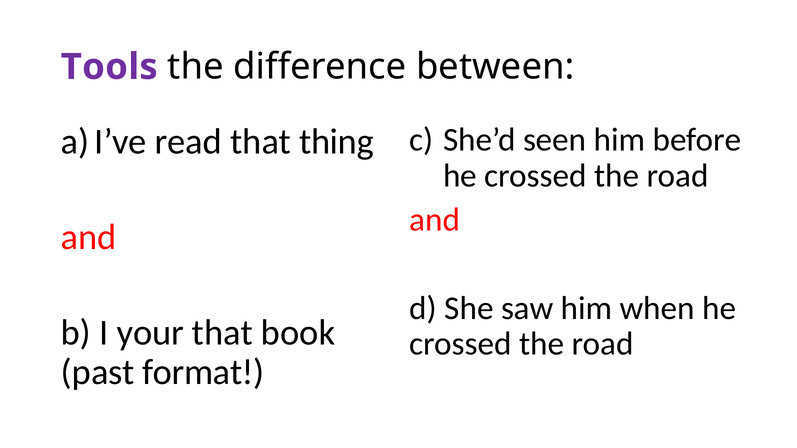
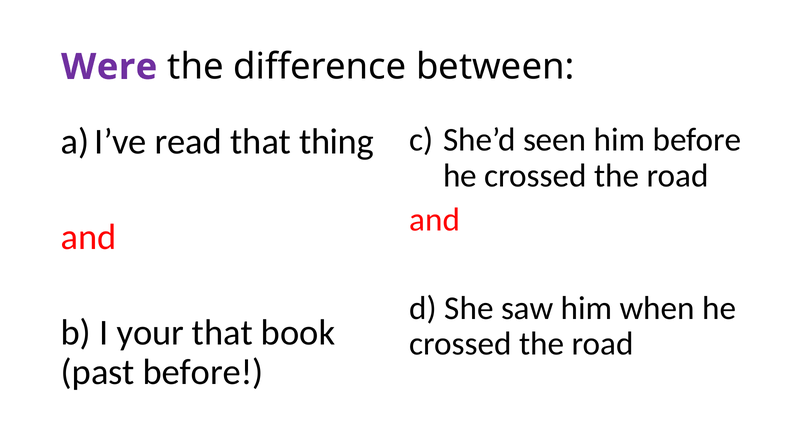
Tools: Tools -> Were (109, 67)
past format: format -> before (203, 373)
